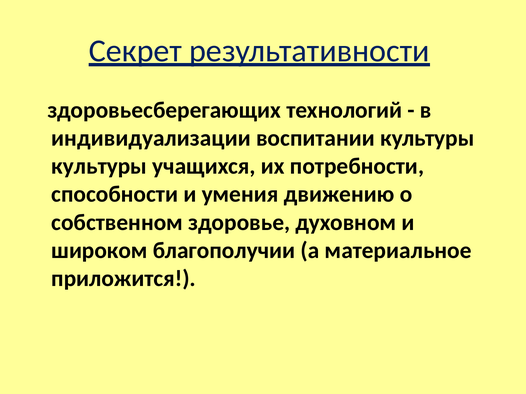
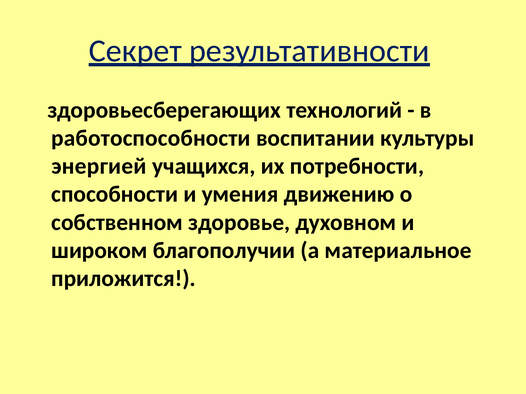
индивидуализации: индивидуализации -> работоспособности (151, 138)
культуры: культуры -> энергией (99, 166)
